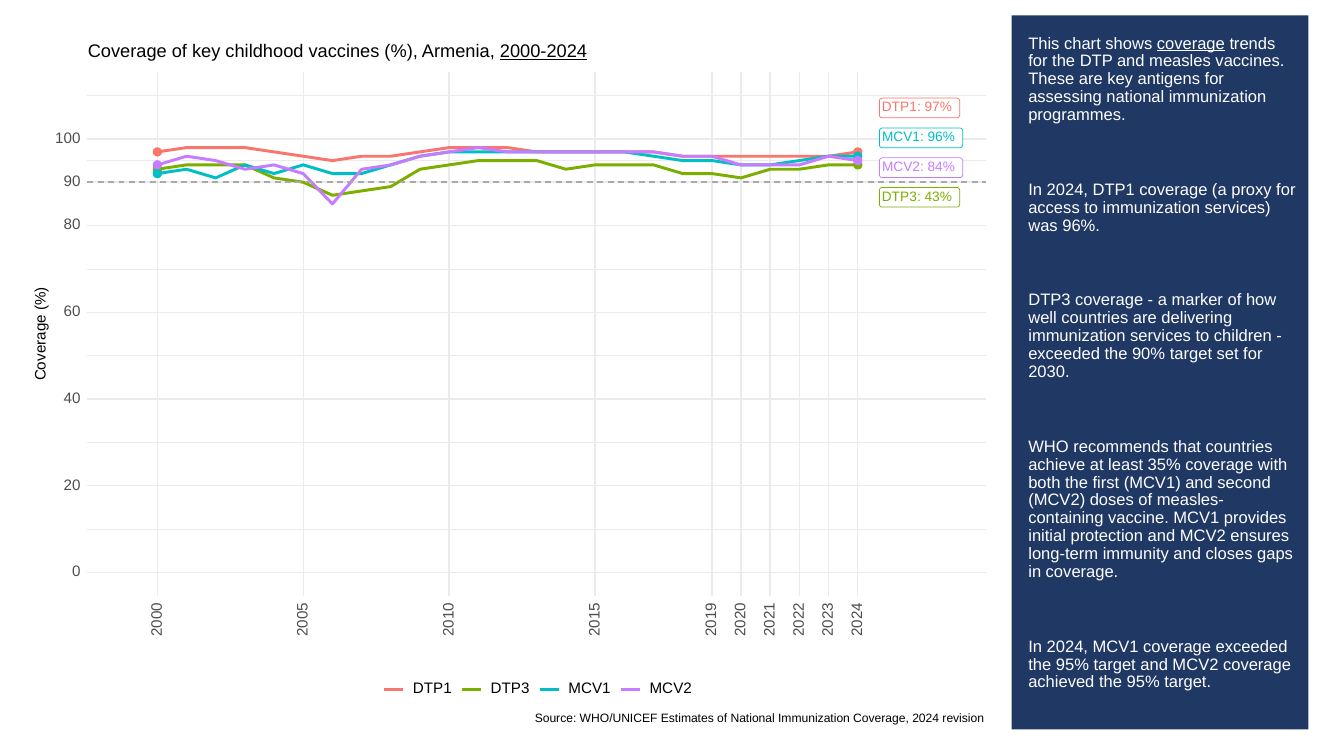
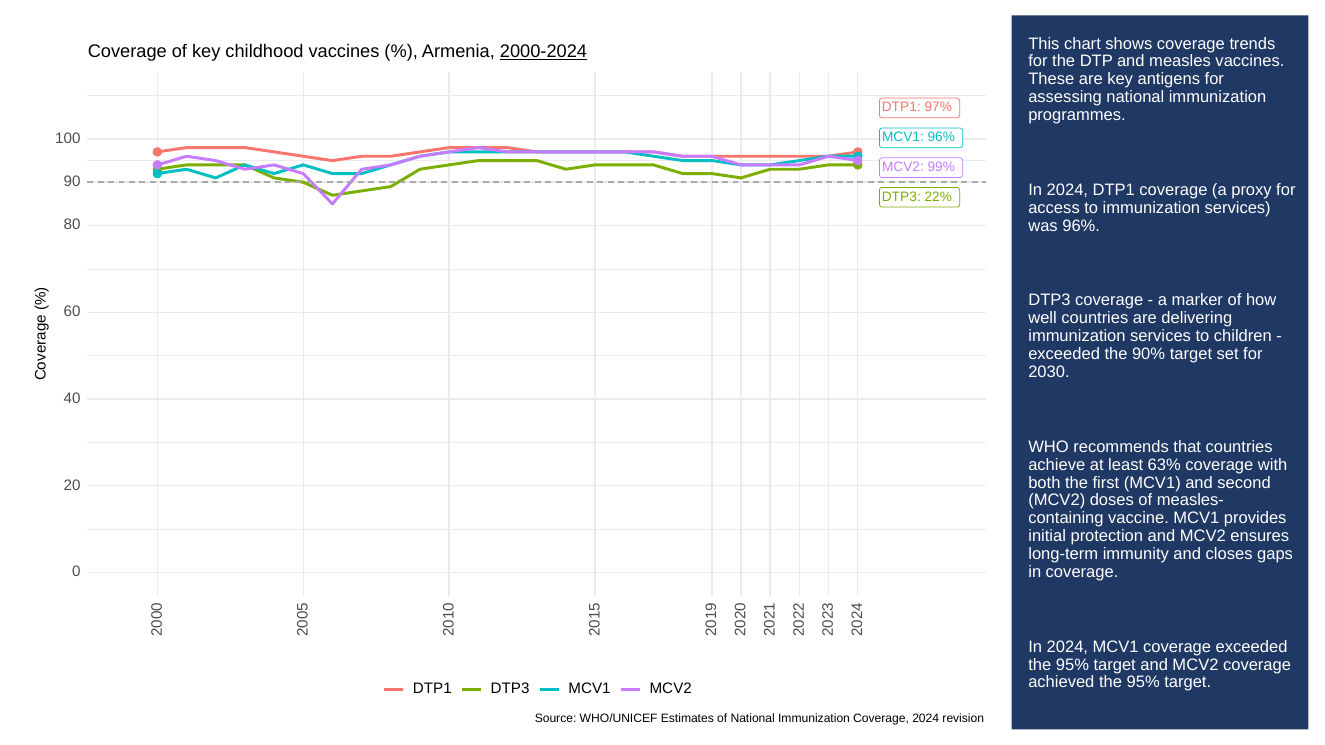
coverage underline: present -> none (1191, 44)
84%: 84% -> 99% (941, 167)
43%: 43% -> 22% (938, 197)
35%: 35% -> 63% (1164, 465)
